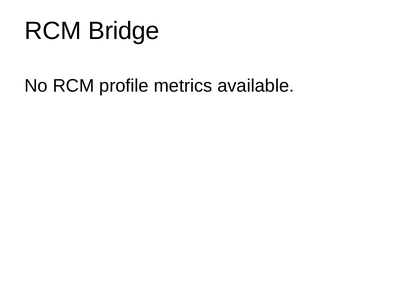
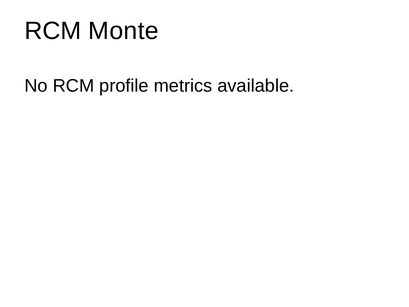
Bridge: Bridge -> Monte (124, 31)
